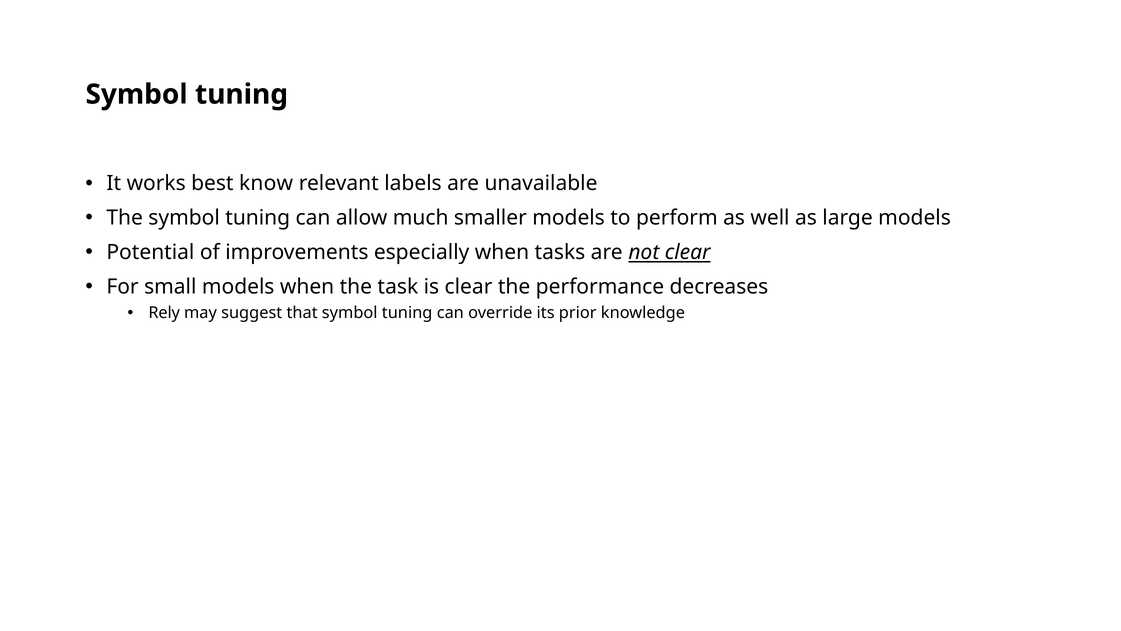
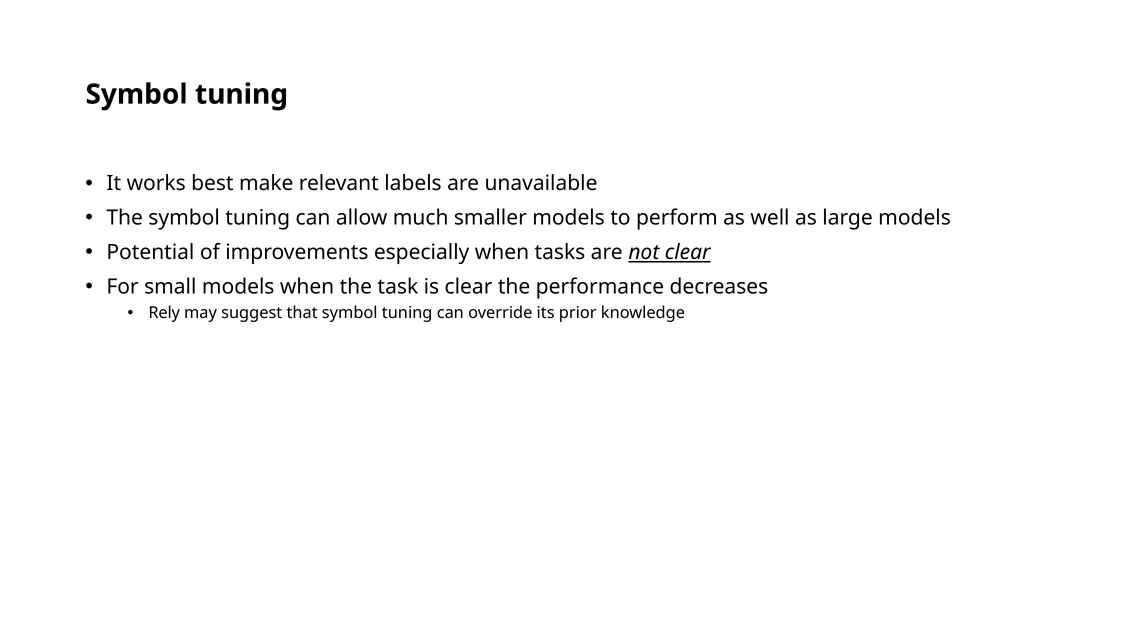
know: know -> make (266, 183)
